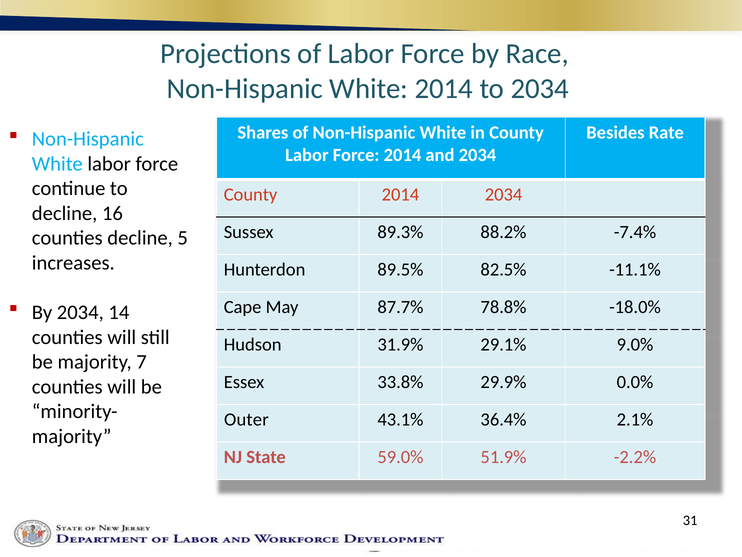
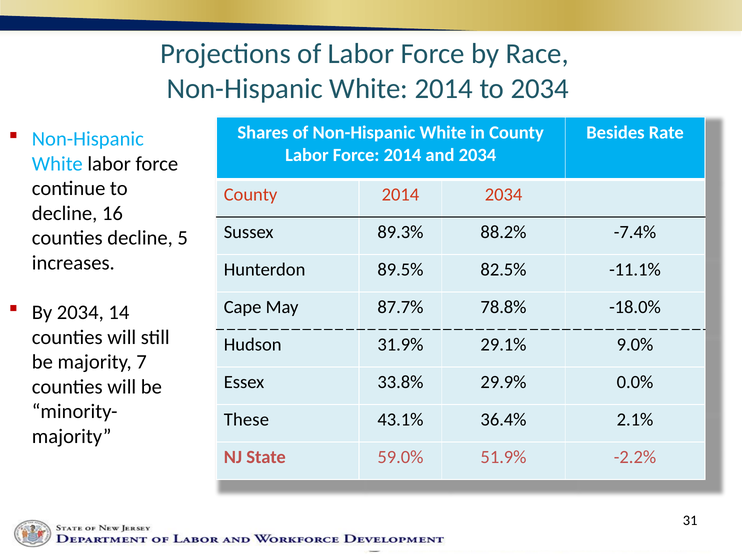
Outer: Outer -> These (246, 419)
